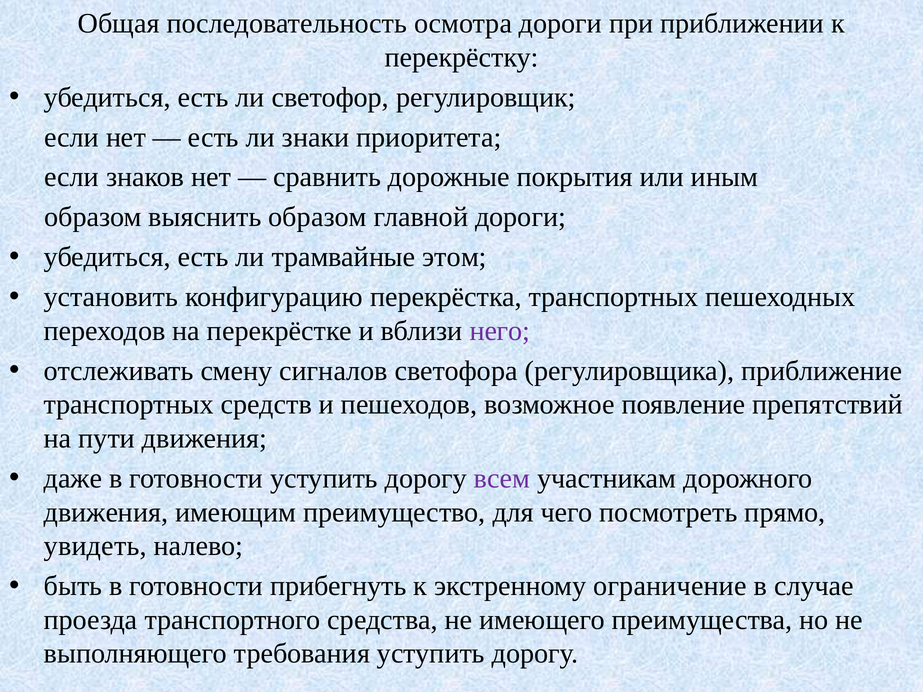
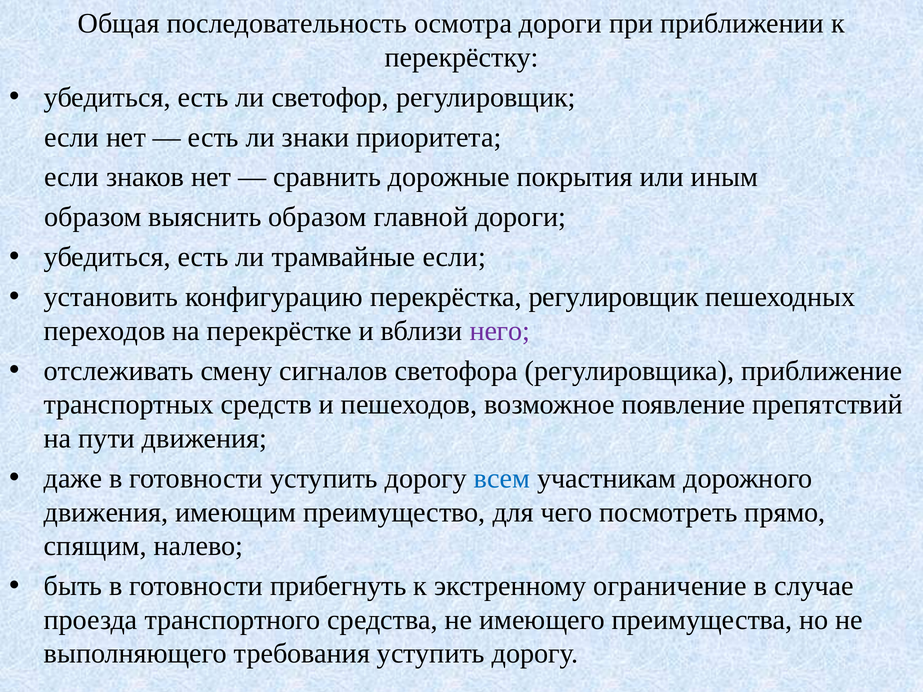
трамвайные этом: этом -> если (454, 257)
перекрёстка транспортных: транспортных -> регулировщик (614, 297)
всем colour: purple -> blue (502, 479)
увидеть: увидеть -> спящим (95, 546)
